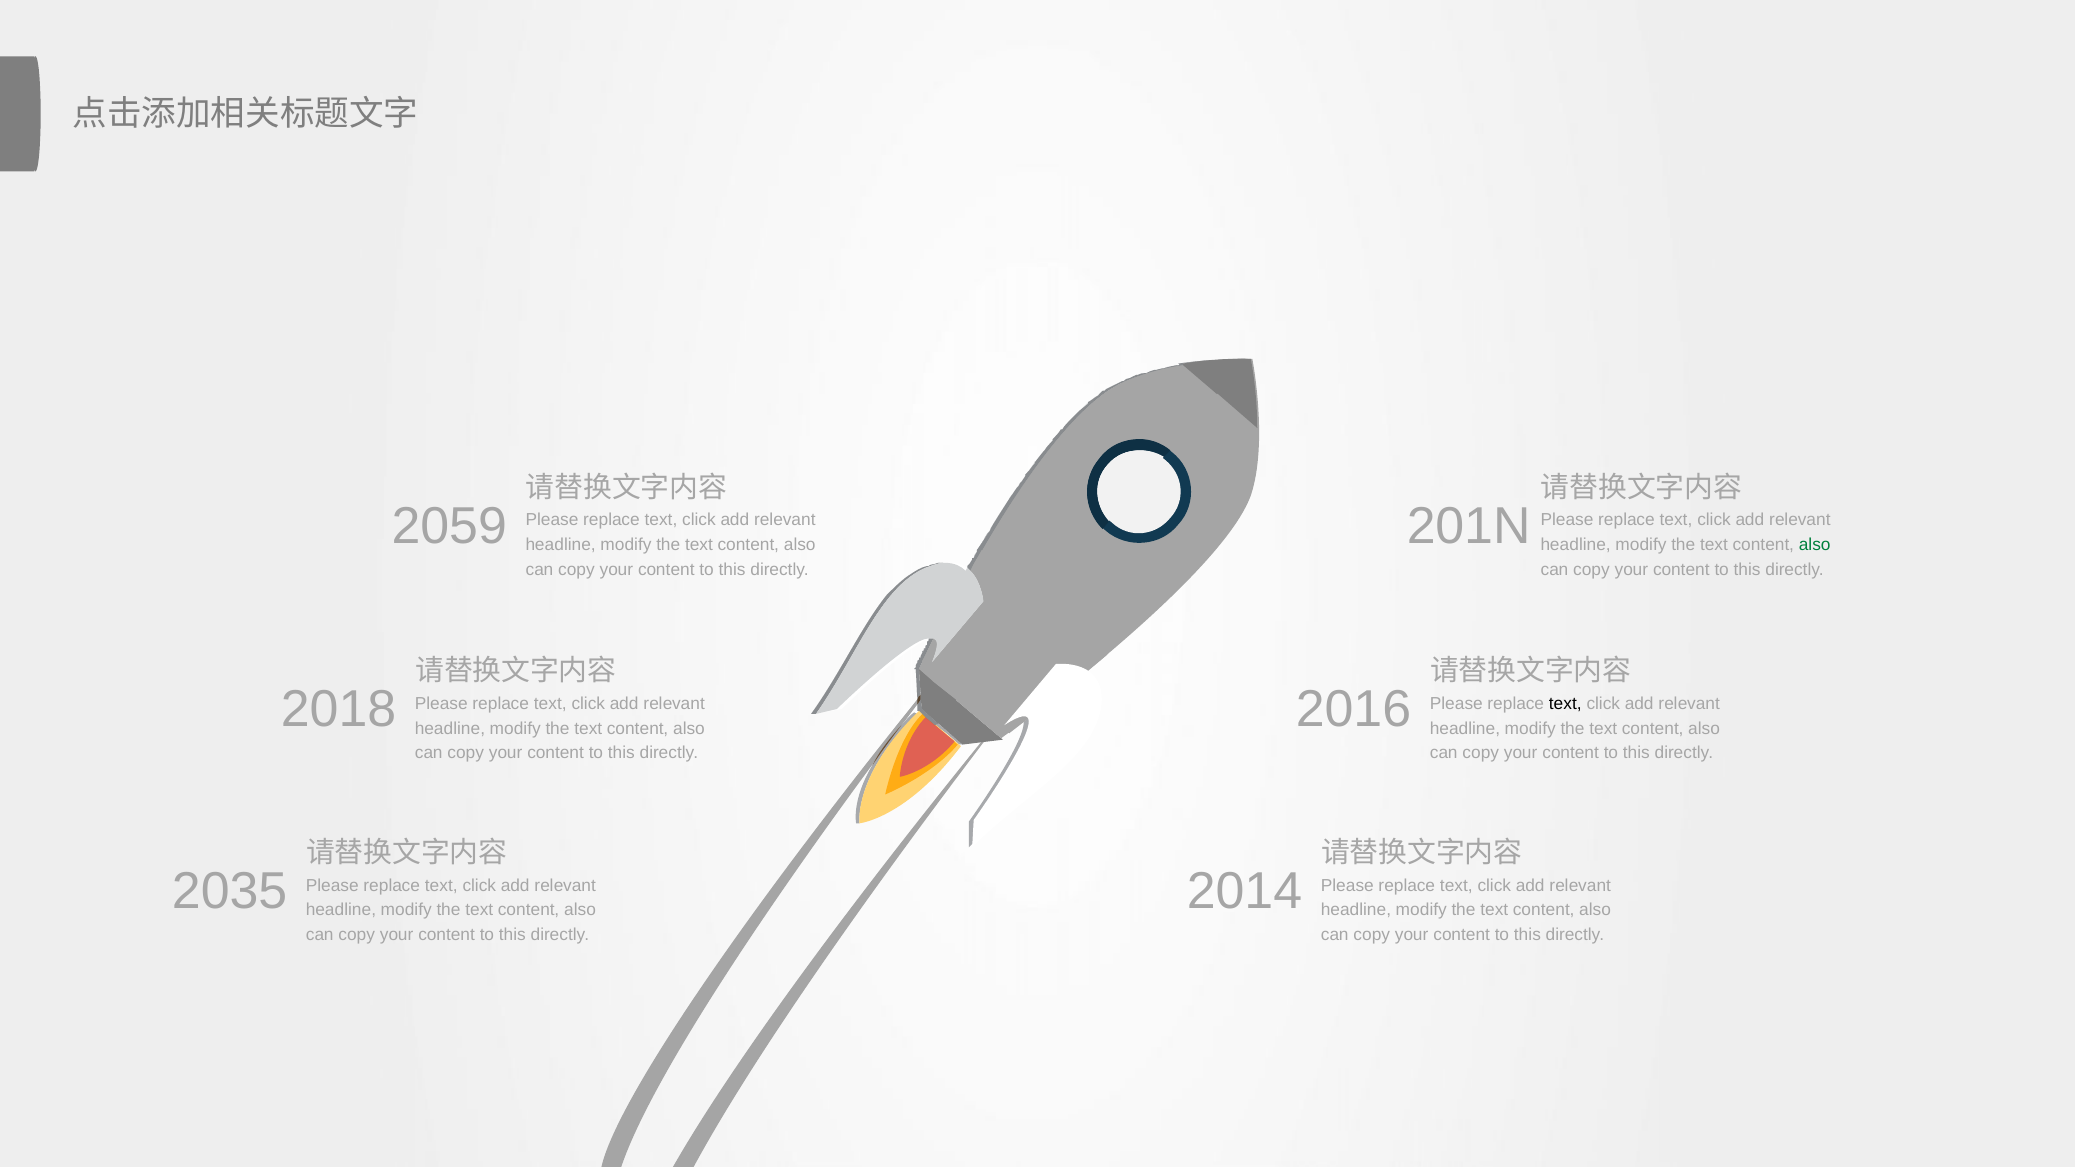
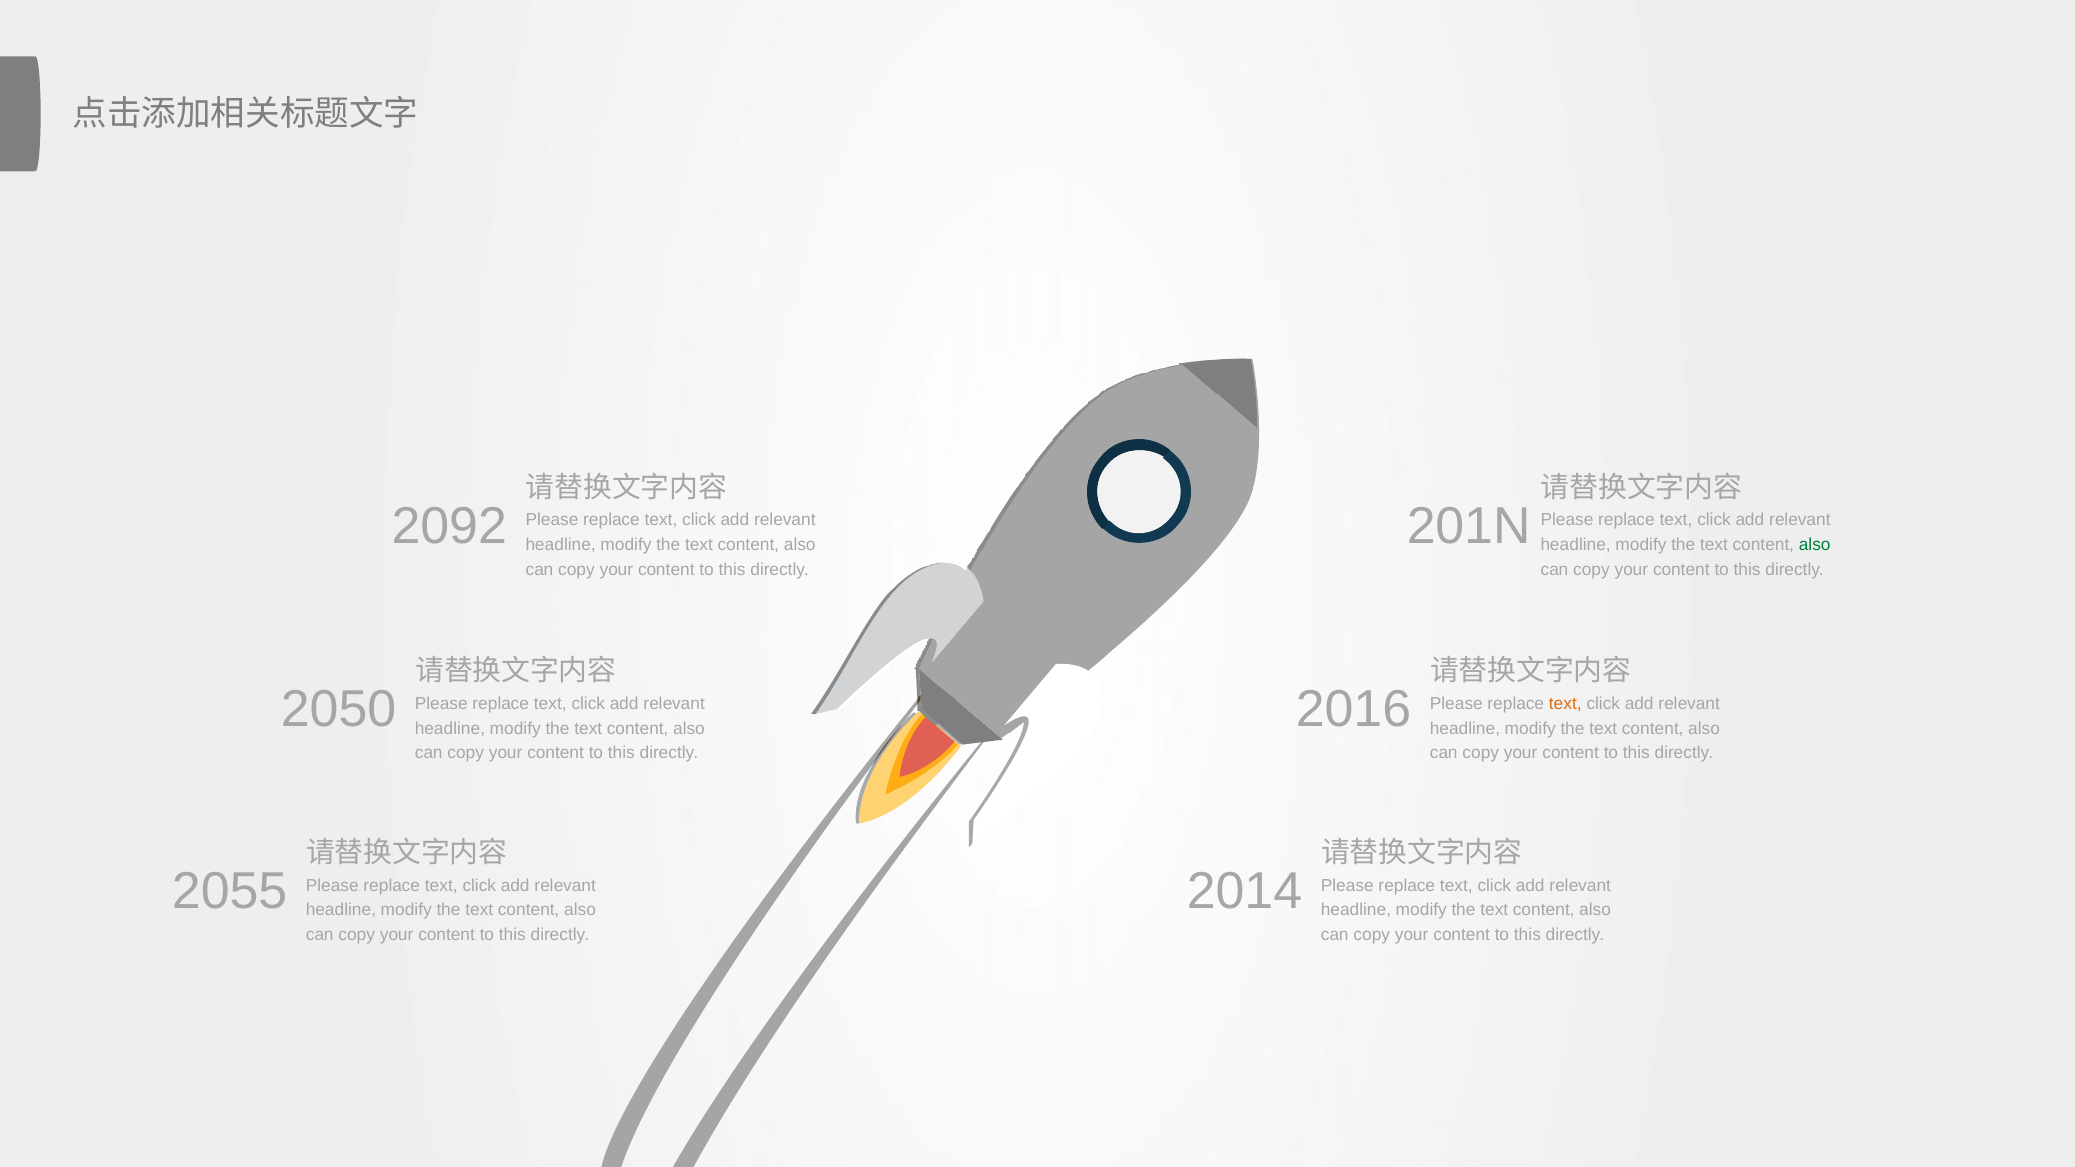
2059: 2059 -> 2092 (449, 526)
2018: 2018 -> 2050 (339, 710)
text colour: black -> orange (1565, 704)
2035: 2035 -> 2055 (230, 892)
